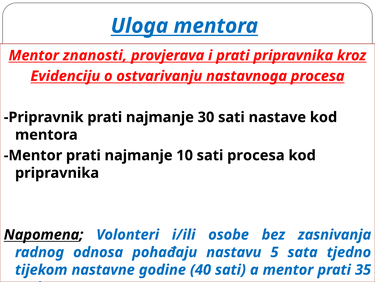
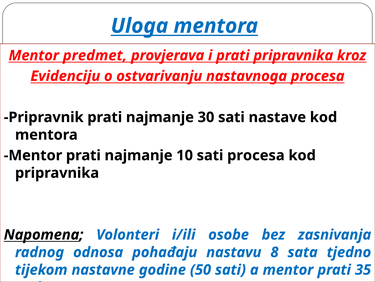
znanosti: znanosti -> predmet (95, 55)
5: 5 -> 8 (274, 252)
40: 40 -> 50 (201, 269)
